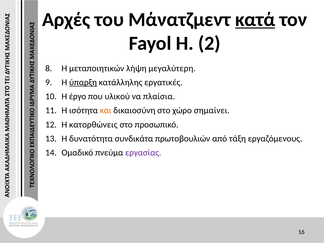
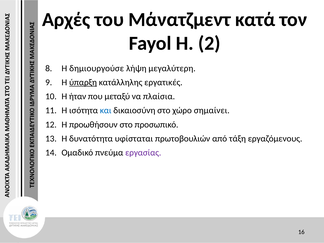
κατά underline: present -> none (255, 19)
μεταποιητικών: μεταποιητικών -> δημιουργούσε (97, 68)
έργο: έργο -> ήταν (78, 96)
υλικού: υλικού -> μεταξύ (117, 96)
και colour: orange -> blue (106, 111)
κατορθώνεις: κατορθώνεις -> προωθήσουν (93, 125)
συνδικάτα: συνδικάτα -> υφίσταται (134, 139)
